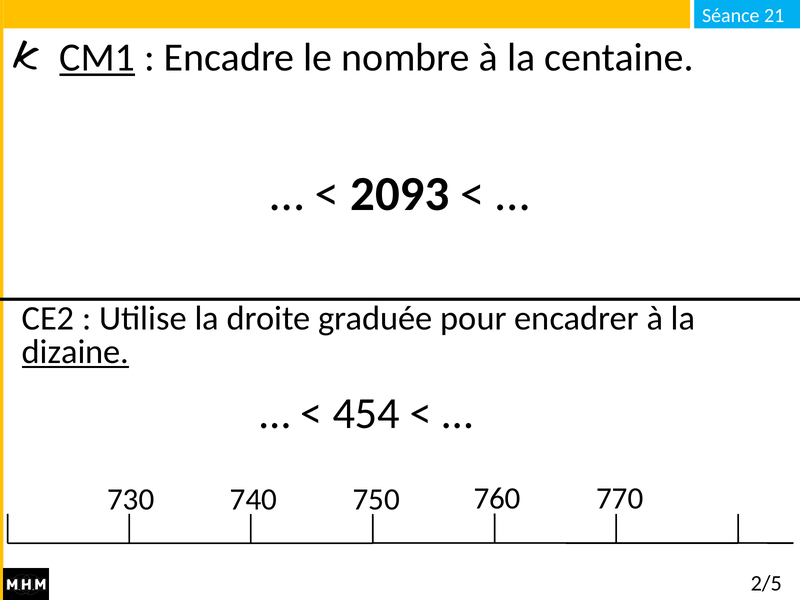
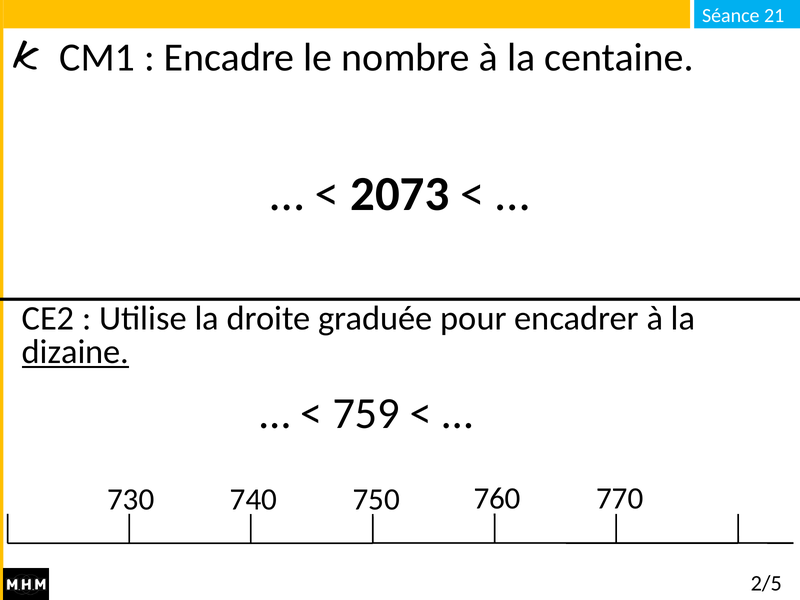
CM1 underline: present -> none (97, 58)
2093: 2093 -> 2073 (400, 194)
454: 454 -> 759 (366, 414)
